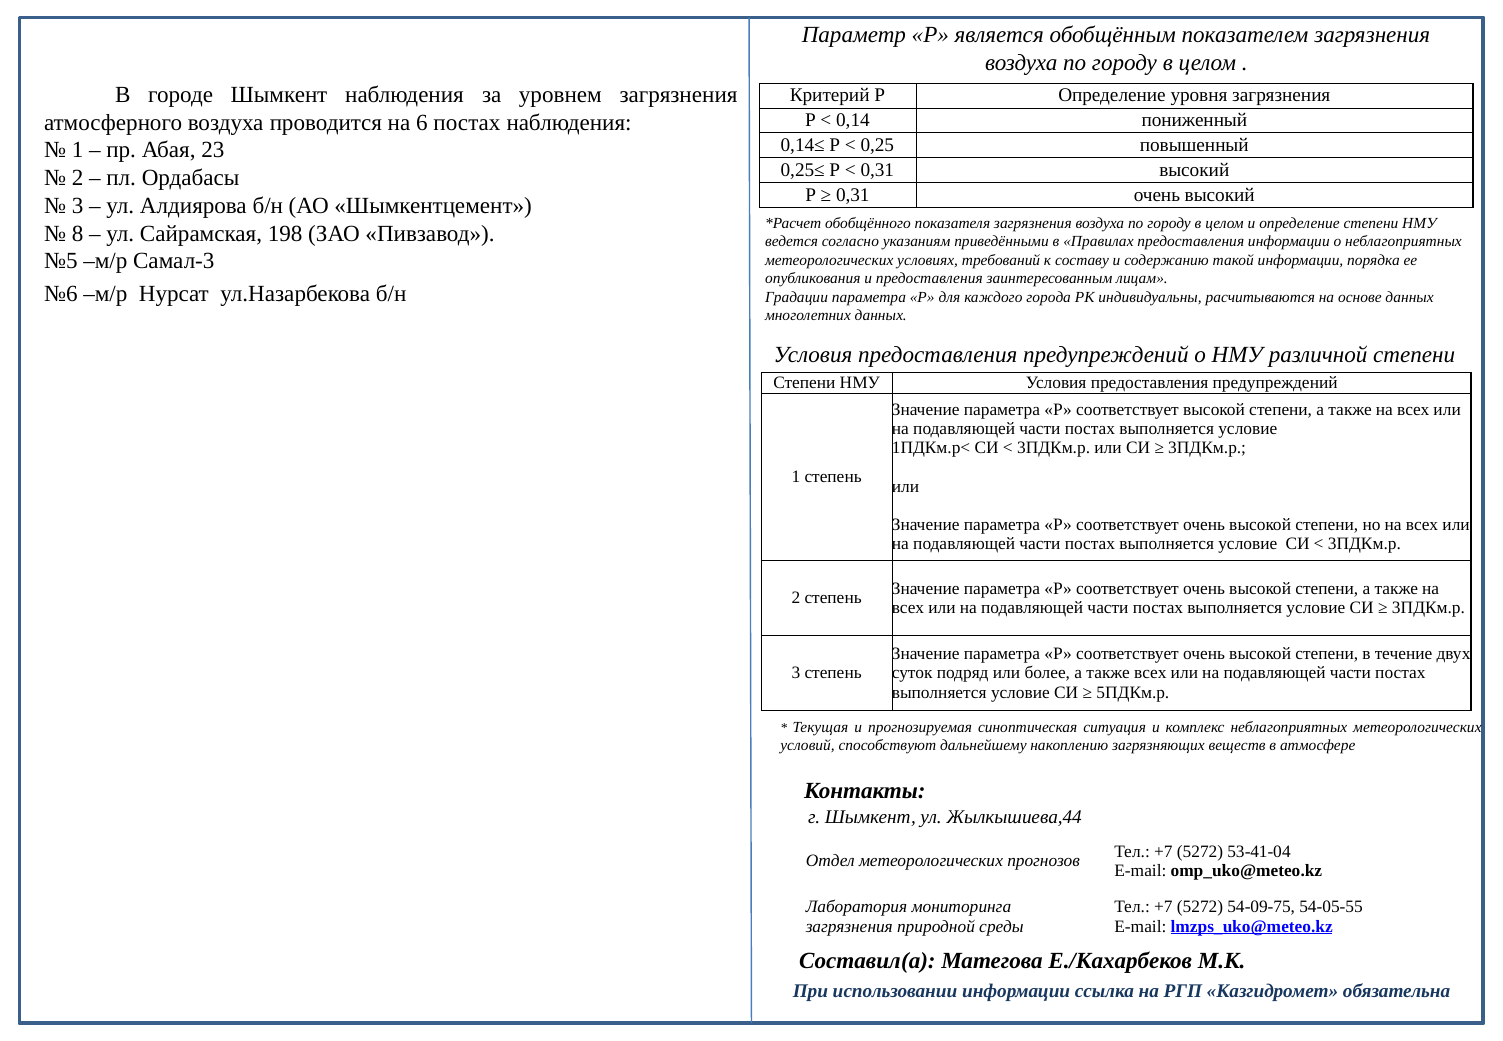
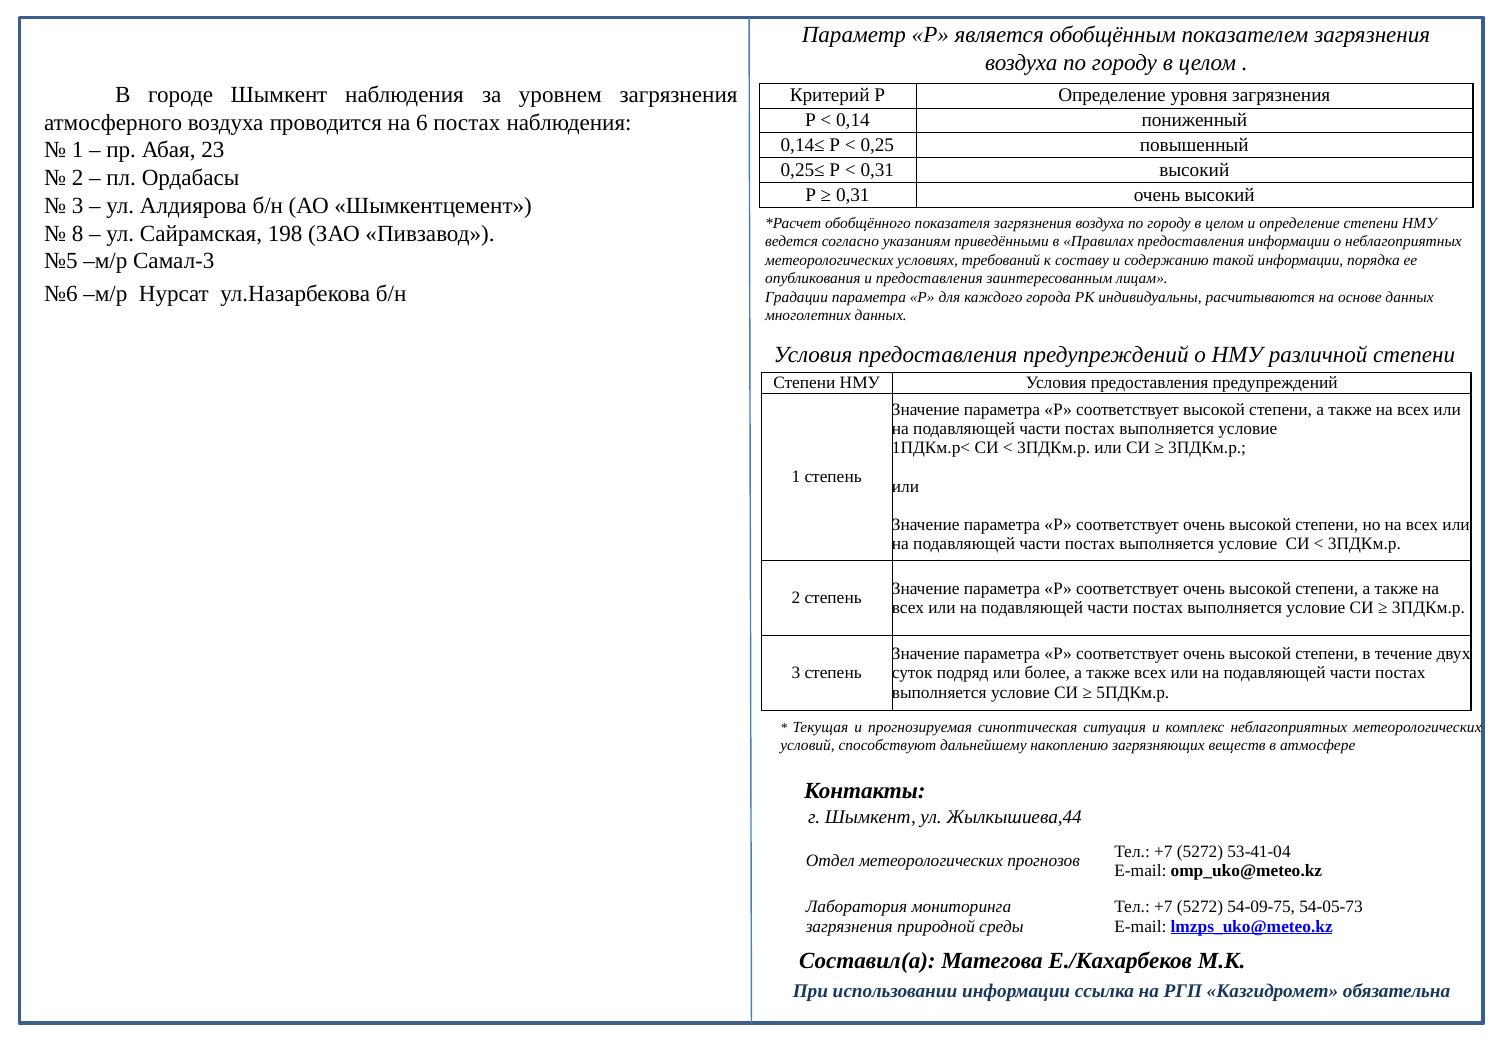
54-05-55: 54-05-55 -> 54-05-73 (1331, 907)
